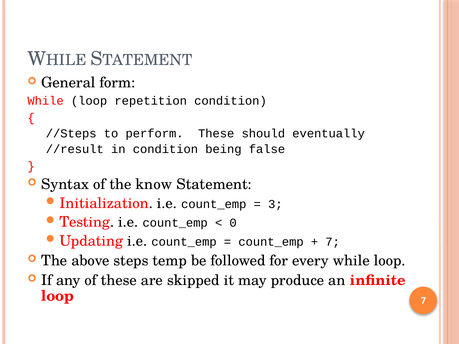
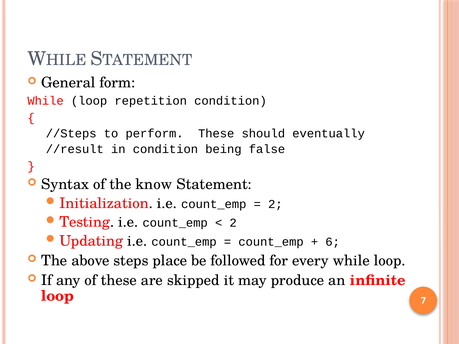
3: 3 -> 2 (275, 204)
0: 0 -> 2 (233, 223)
7: 7 -> 6 (333, 242)
temp: temp -> place (170, 261)
